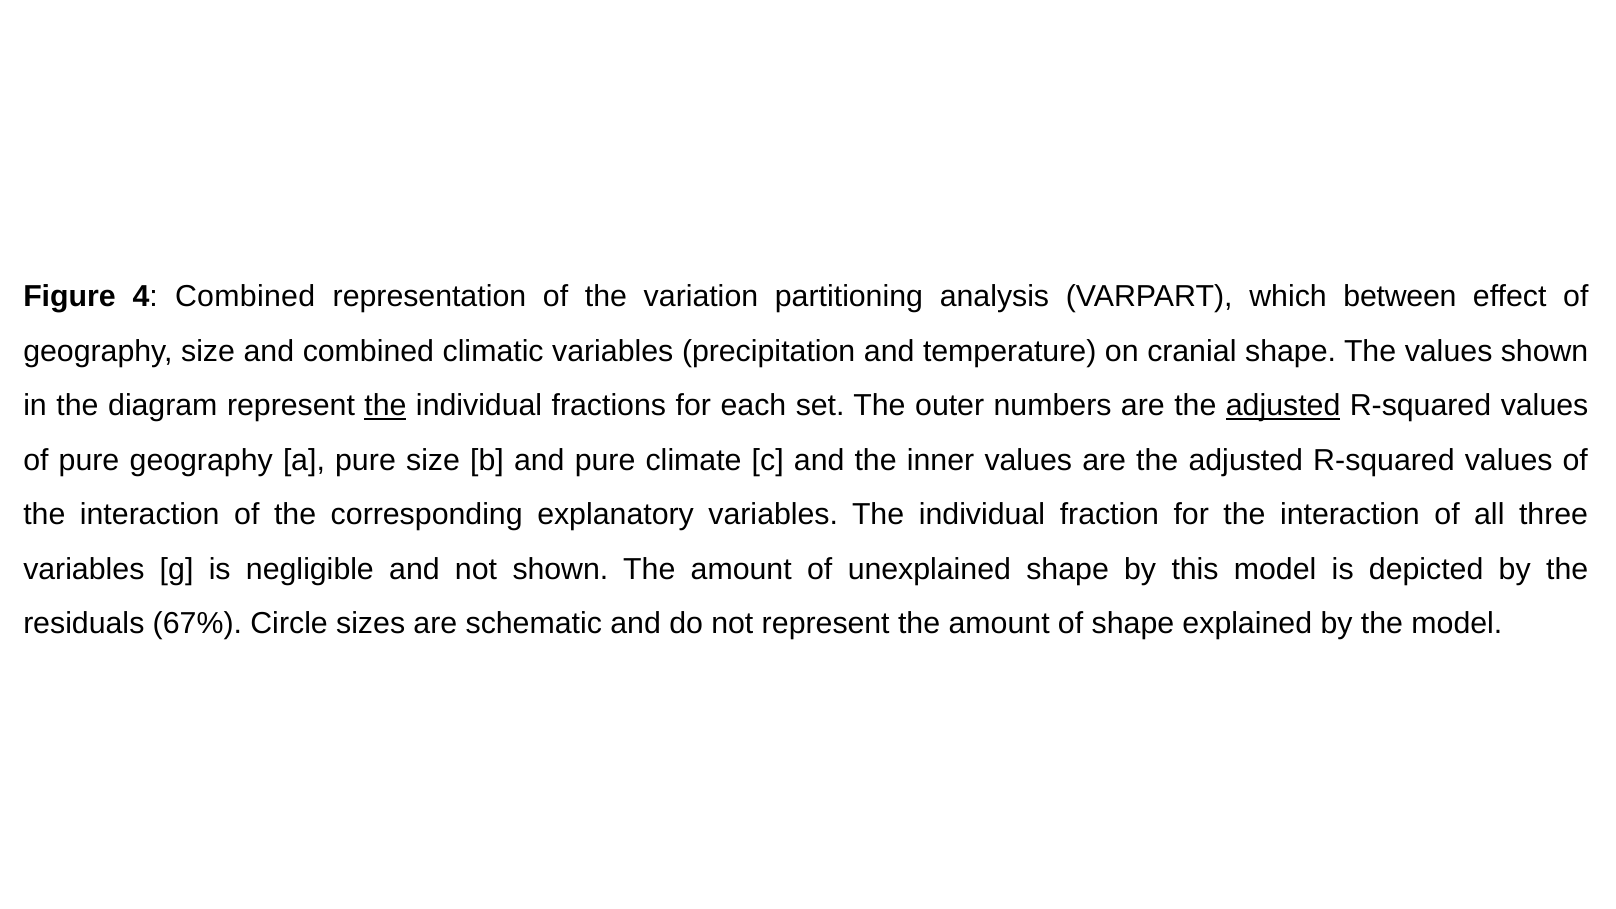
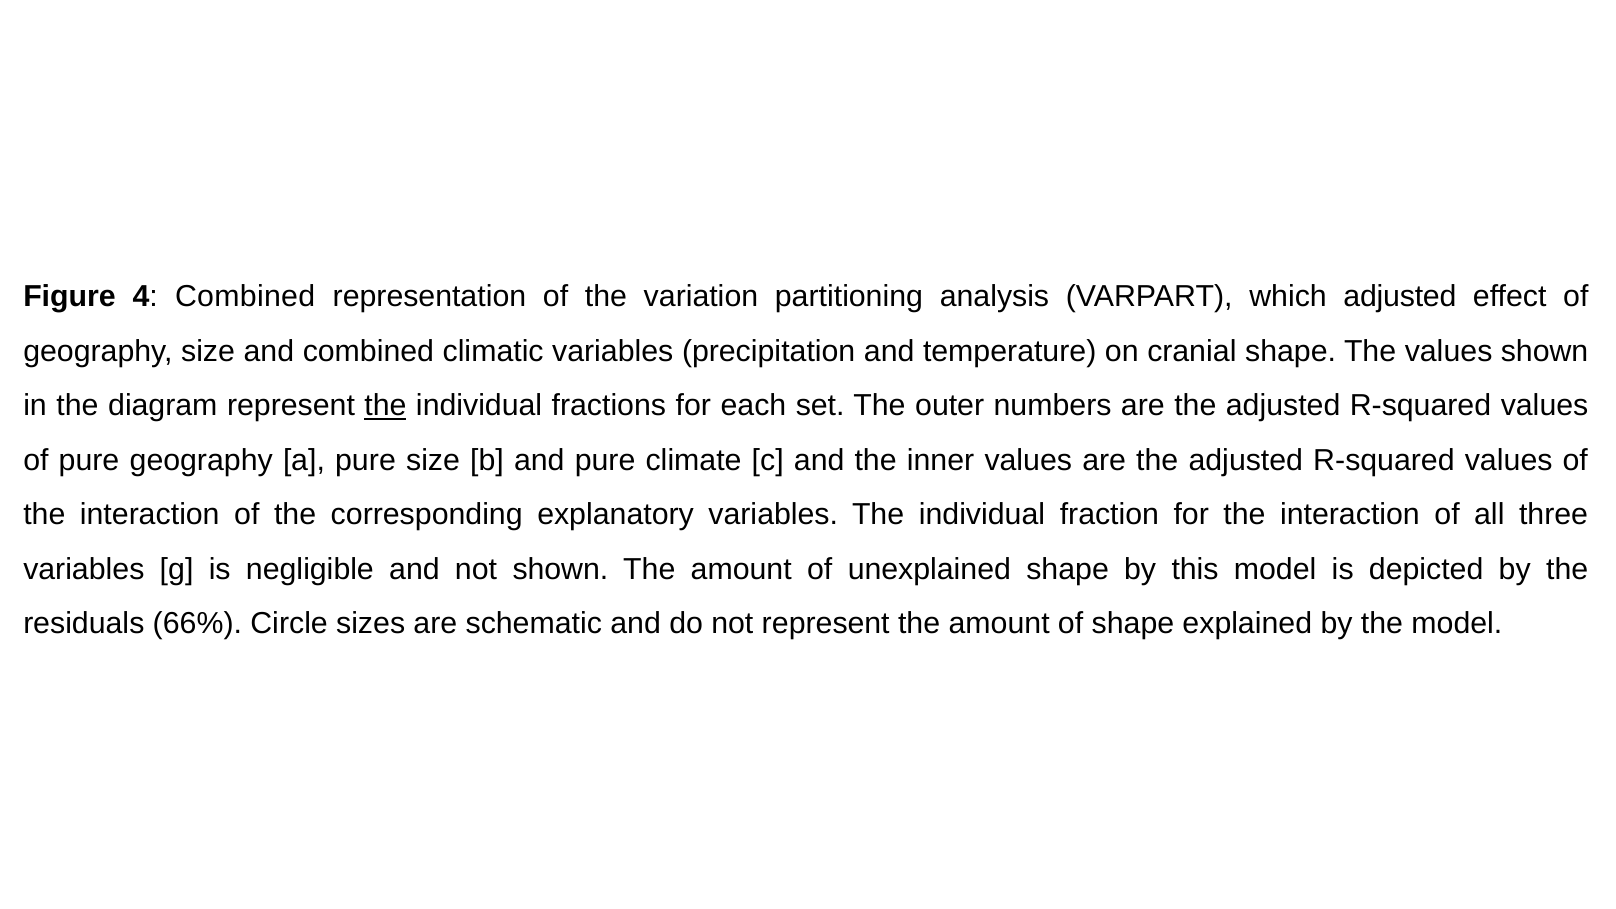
which between: between -> adjusted (1400, 297)
adjusted underline: present -> none (1283, 406)
67%: 67% -> 66% (197, 624)
